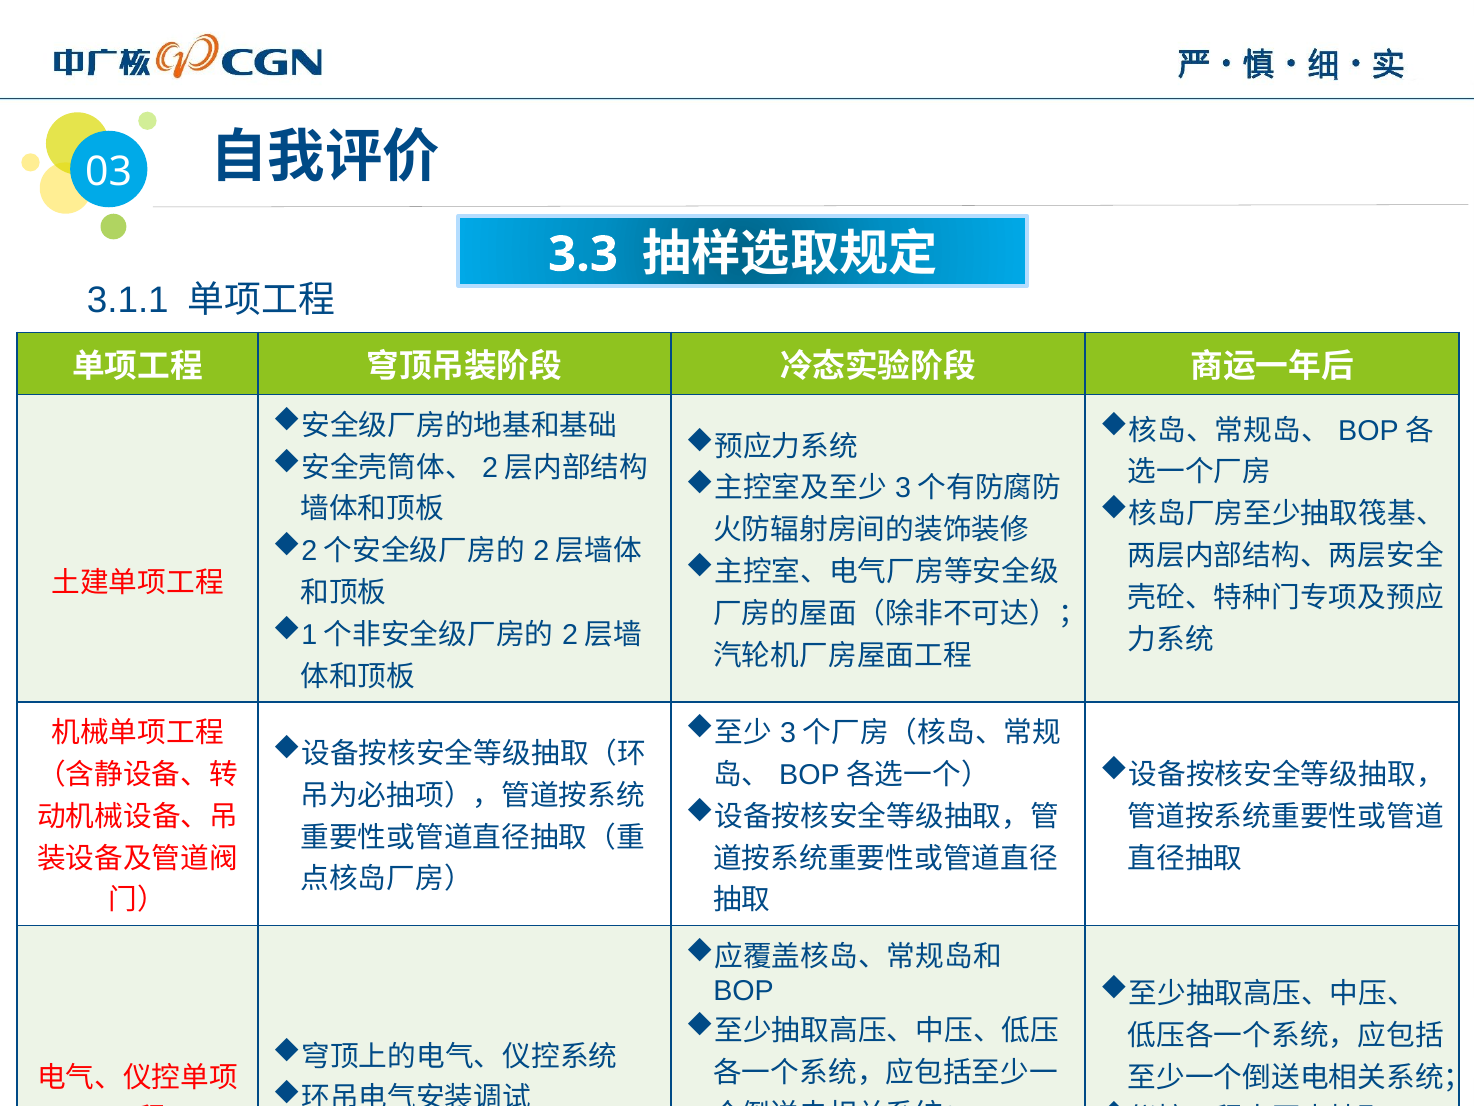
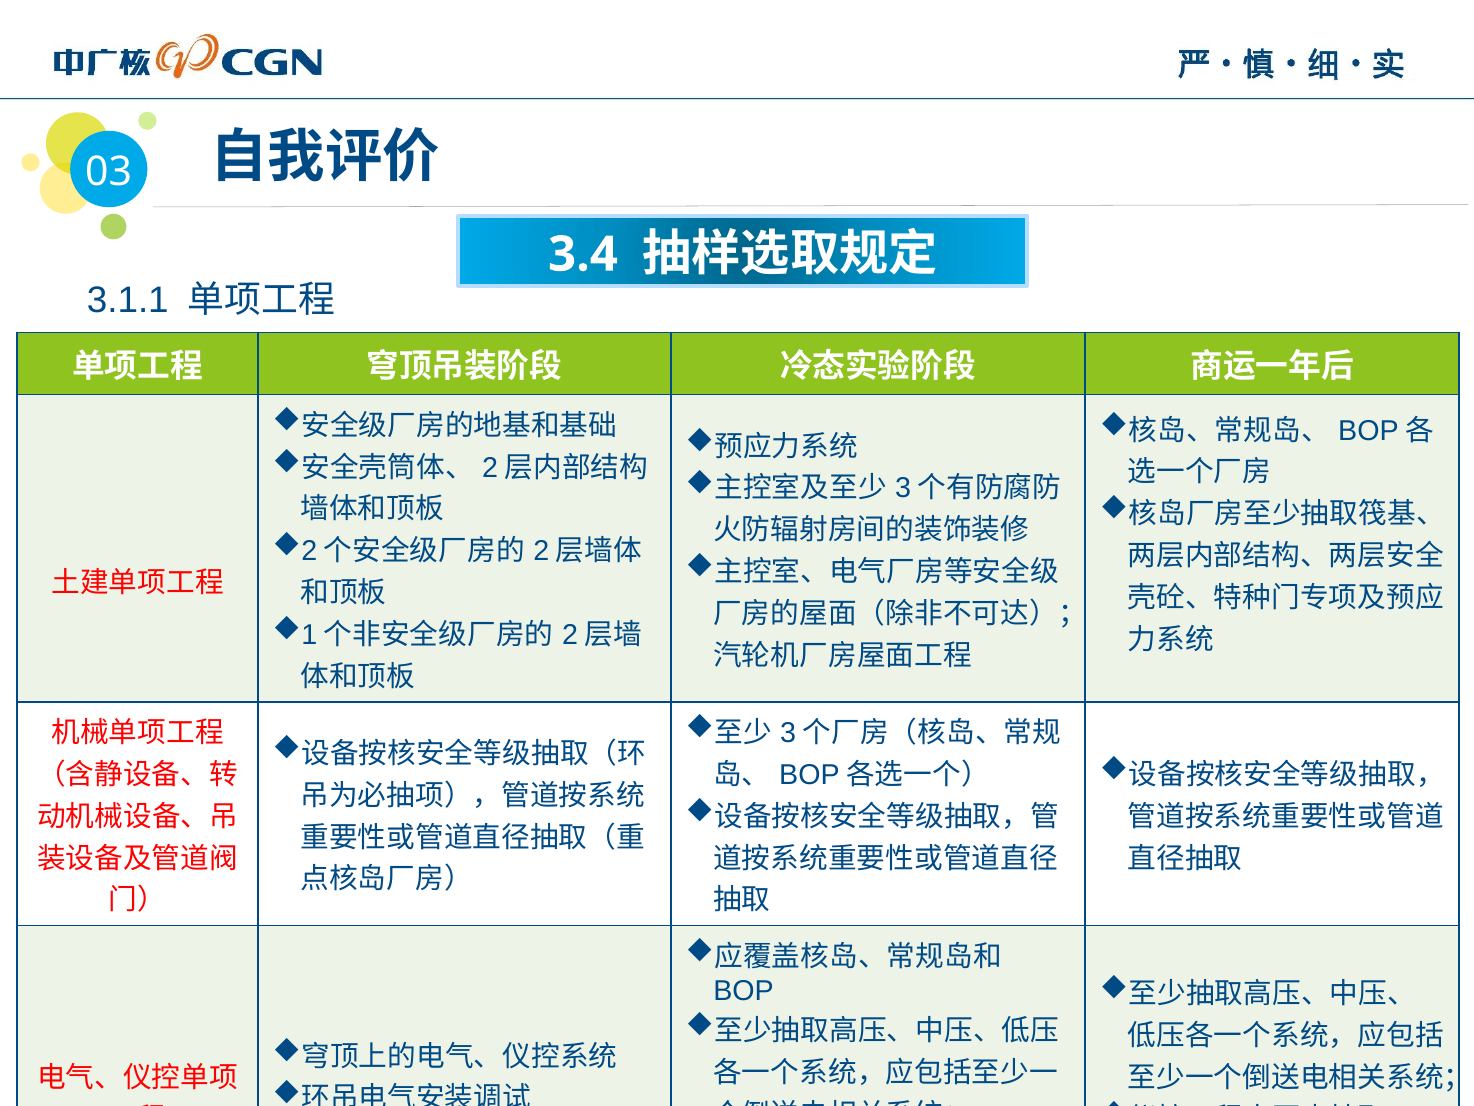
3.3: 3.3 -> 3.4 (583, 254)
